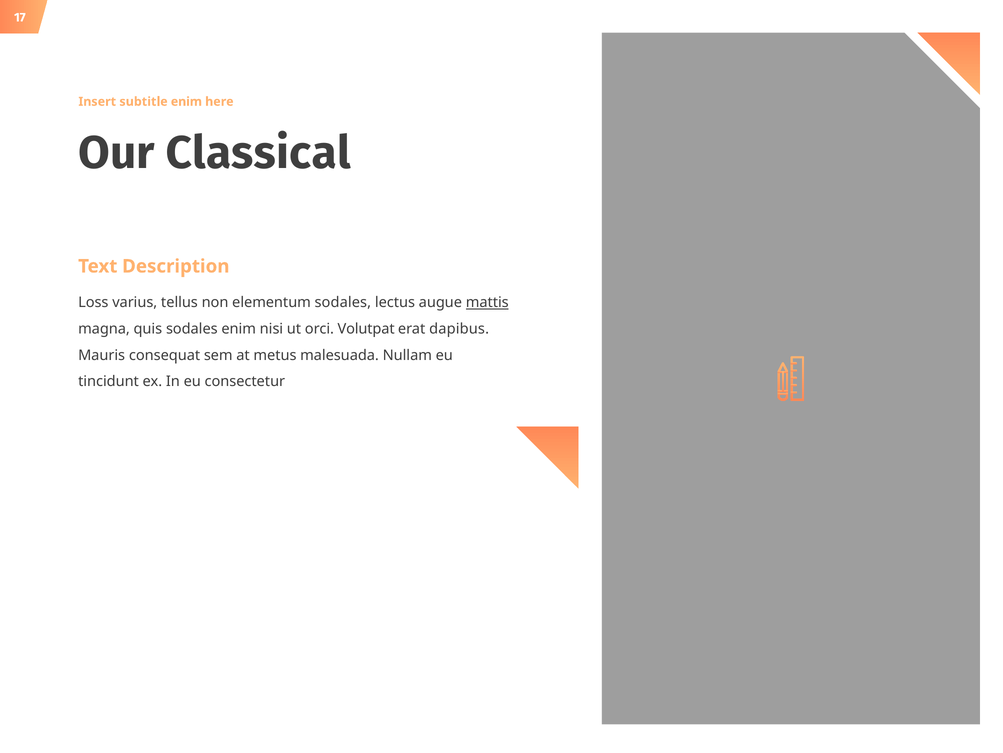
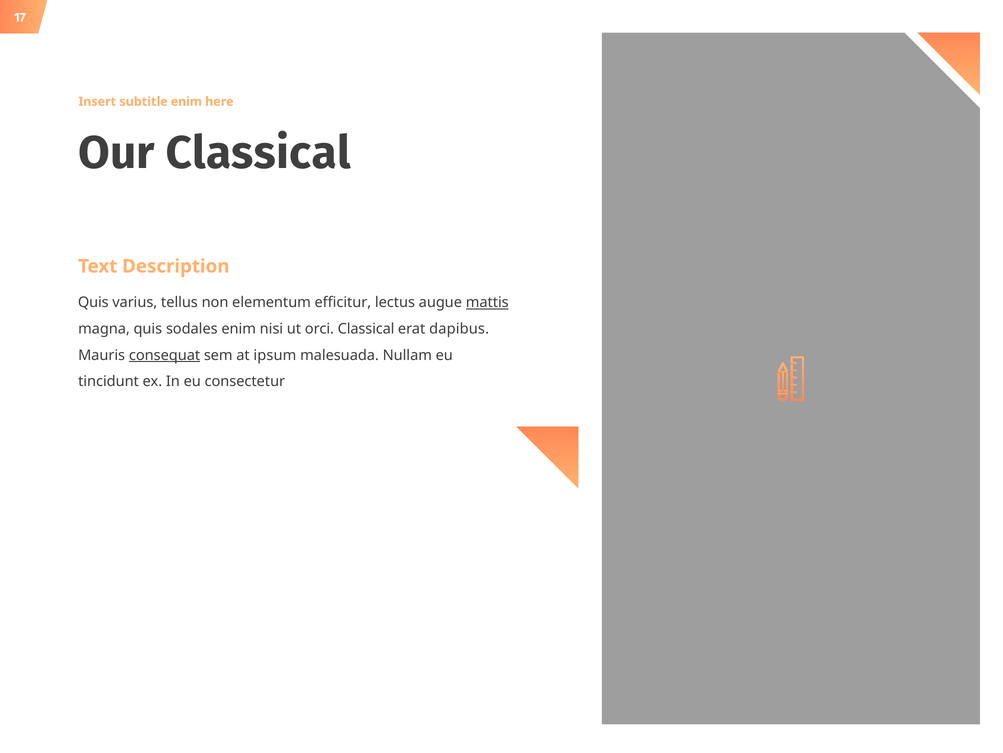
Loss: Loss -> Quis (93, 302)
elementum sodales: sodales -> efficitur (343, 302)
orci Volutpat: Volutpat -> Classical (366, 329)
consequat underline: none -> present (165, 355)
metus: metus -> ipsum (275, 355)
